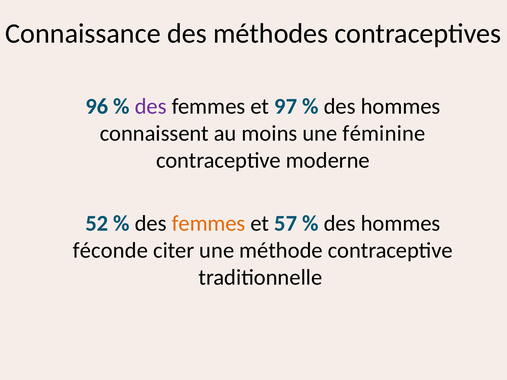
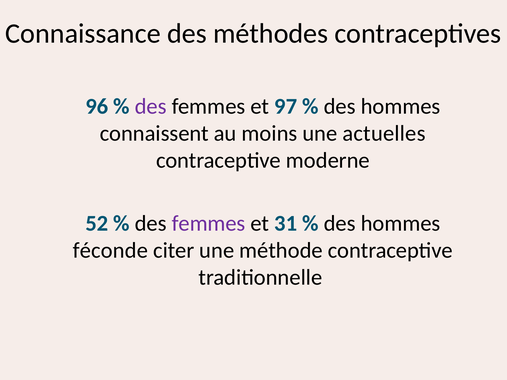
féminine: féminine -> actuelles (384, 133)
femmes colour: orange -> purple (209, 224)
57: 57 -> 31 (286, 224)
